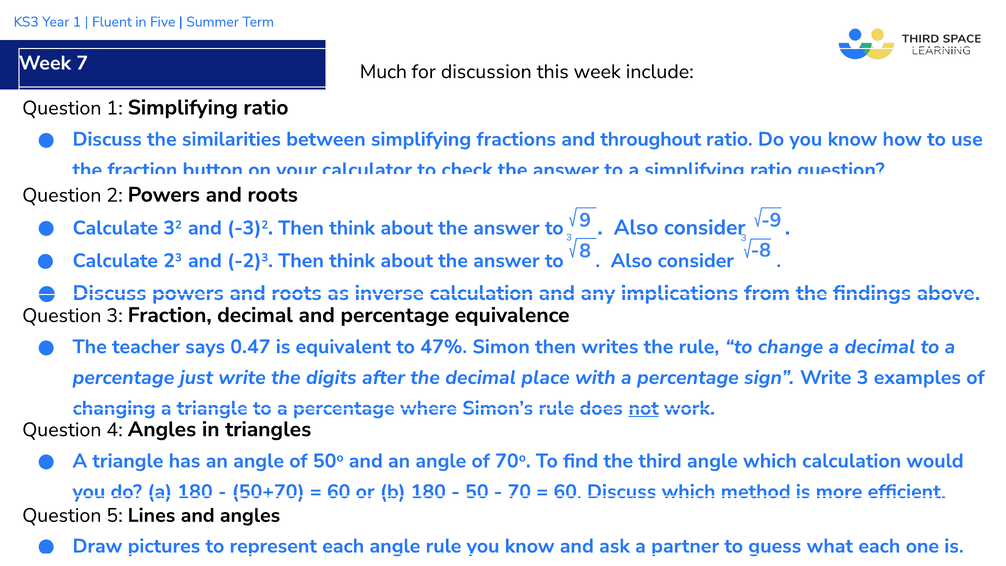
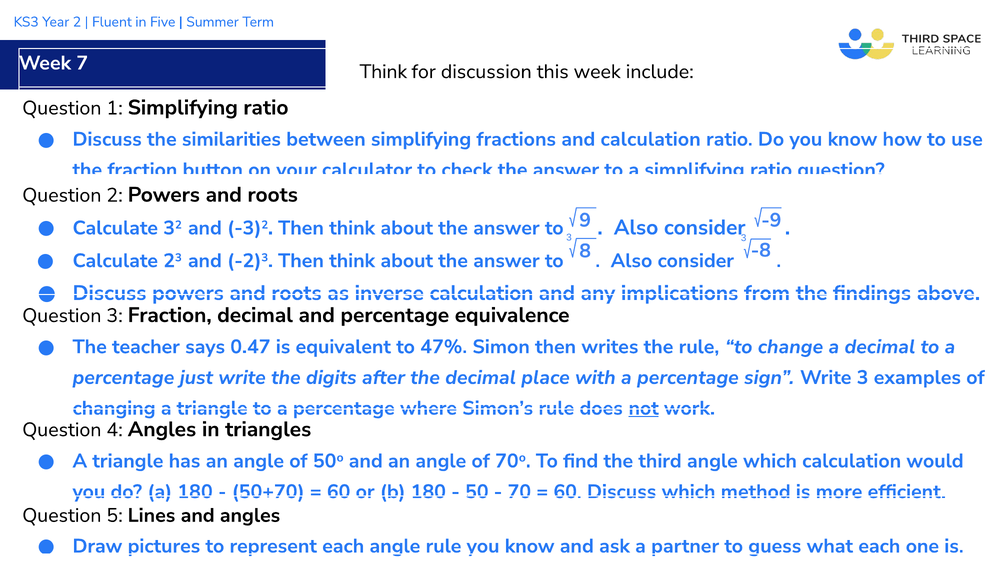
1: 1 -> 2 (77, 22)
7 Much: Much -> Think (383, 72)
and throughout: throughout -> calculation (651, 139)
